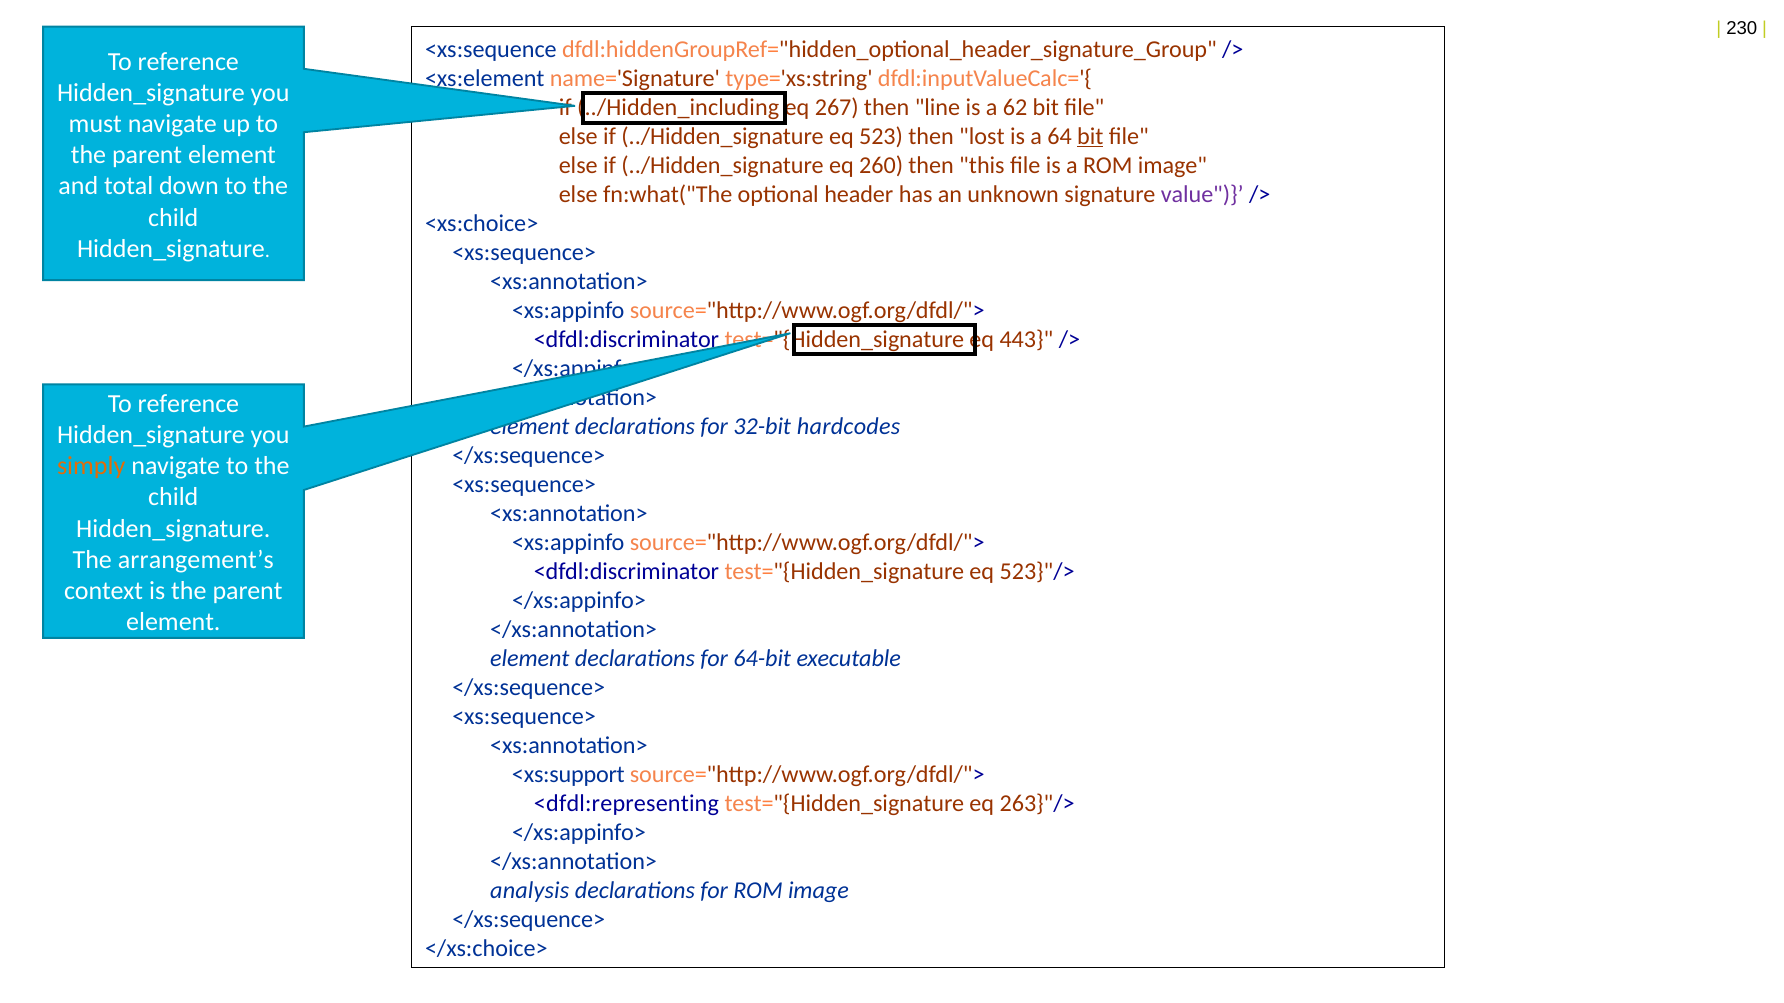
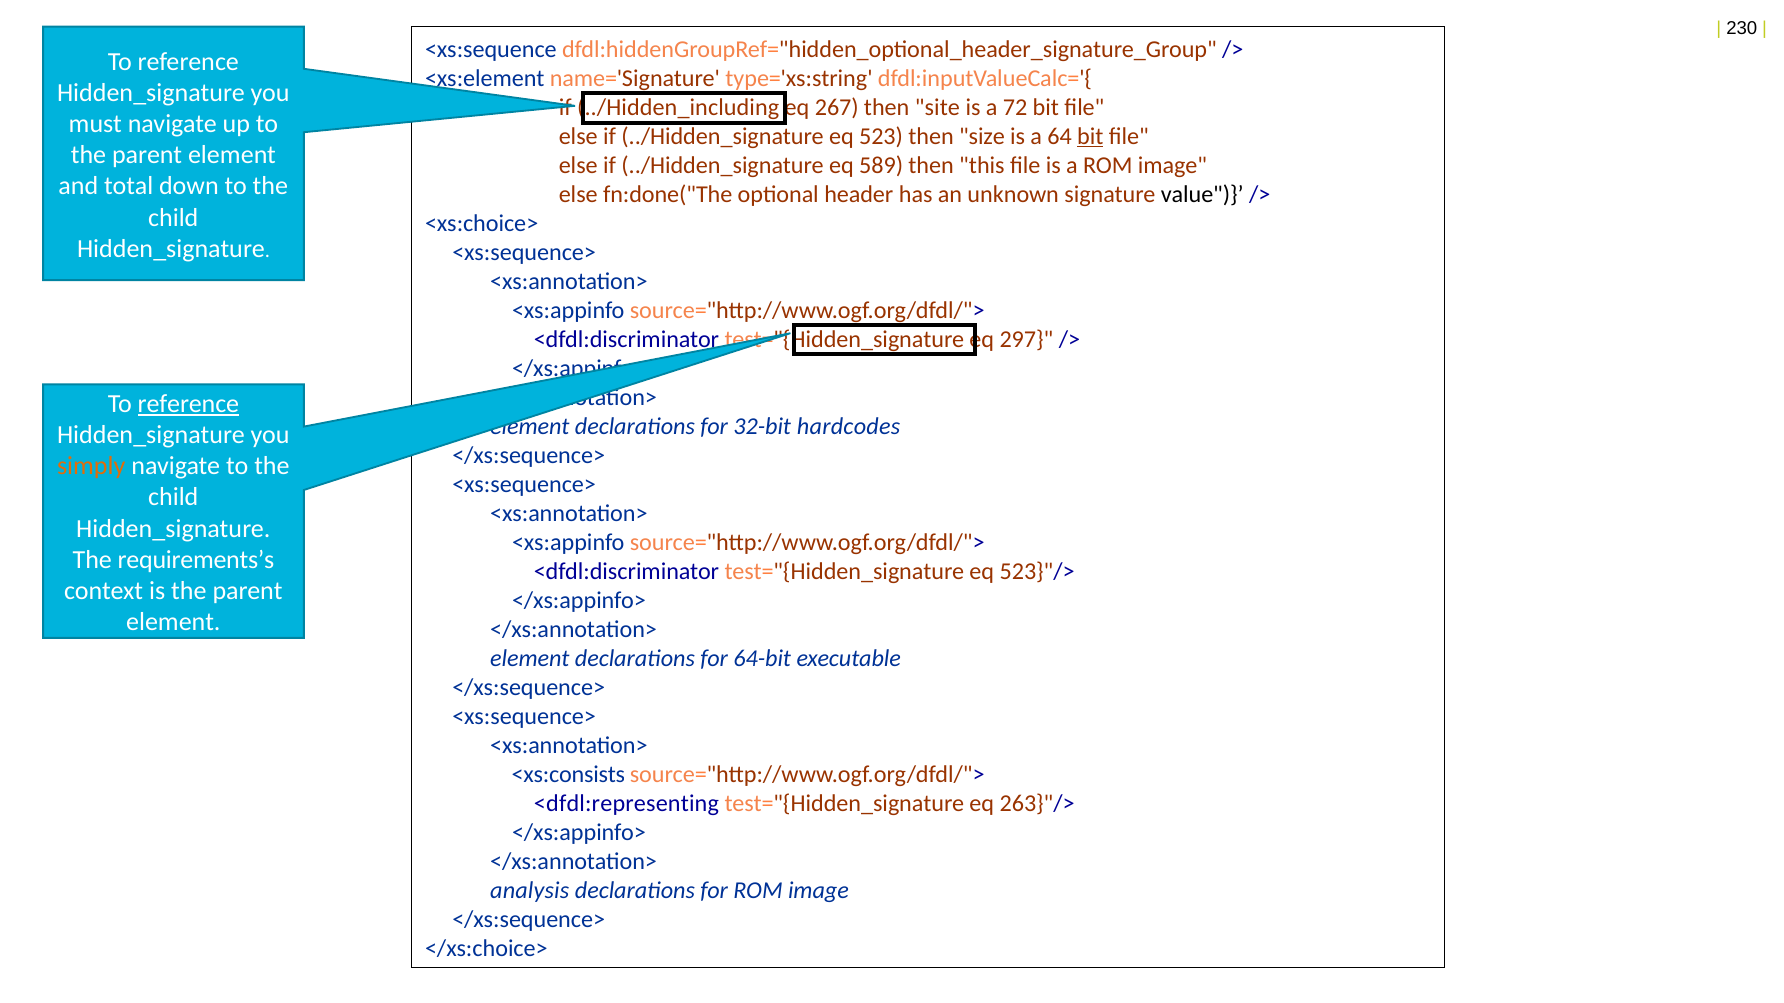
line: line -> site (937, 107)
62: 62 -> 72 (1015, 107)
lost: lost -> size (982, 136)
260: 260 -> 589 (881, 165)
fn:what("The: fn:what("The -> fn:done("The (668, 194)
value colour: purple -> black (1202, 194)
443: 443 -> 297 (1026, 340)
reference underline: none -> present (188, 404)
arrangement’s: arrangement’s -> requirements’s (196, 560)
<xs:support: <xs:support -> <xs:consists (568, 775)
